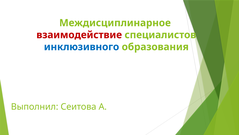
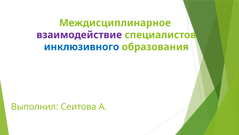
взаимодействие colour: red -> purple (79, 35)
